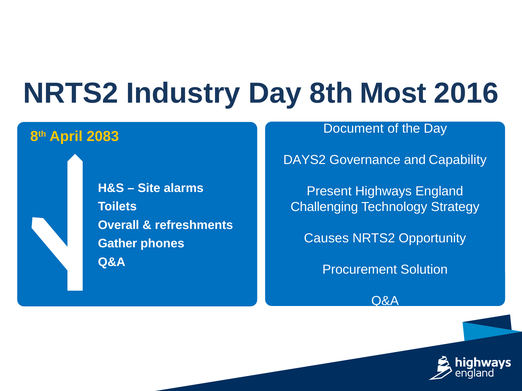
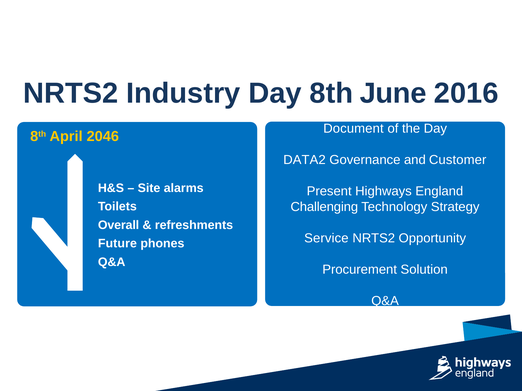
Most: Most -> June (393, 93)
2083: 2083 -> 2046 (103, 137)
DAYS2: DAYS2 -> DATA2 (304, 160)
Capability: Capability -> Customer (458, 160)
Causes: Causes -> Service (326, 238)
Gather: Gather -> Future (117, 244)
